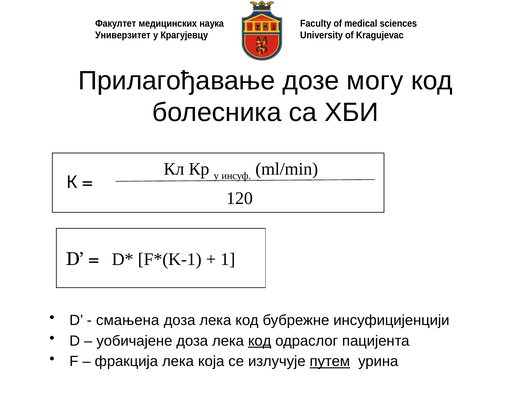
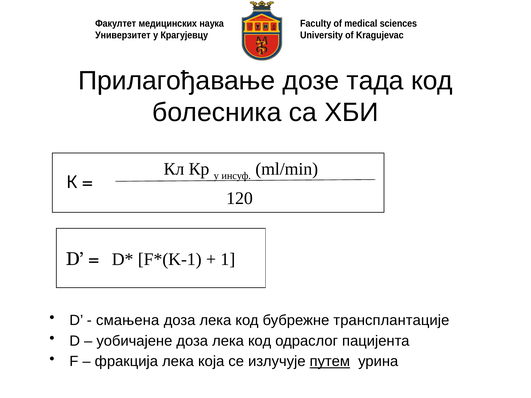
могу: могу -> тада (375, 81)
инсуфицијенцији: инсуфицијенцији -> трансплантације (391, 320)
код underline: present -> none (260, 341)
